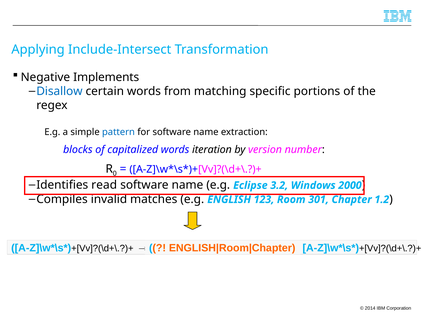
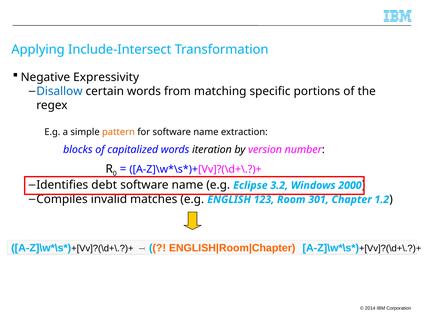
Implements: Implements -> Expressivity (106, 77)
pattern colour: blue -> orange (118, 132)
read: read -> debt (104, 185)
